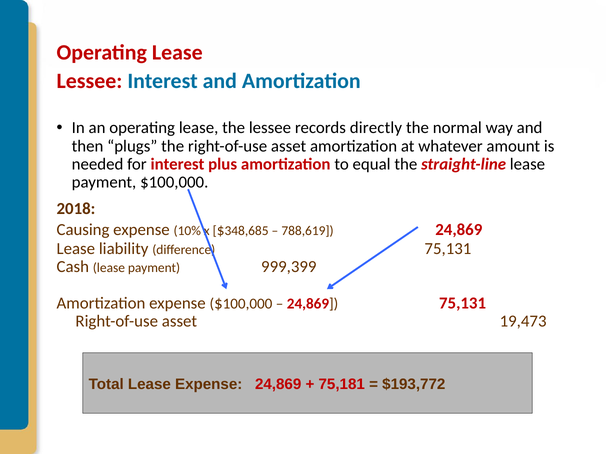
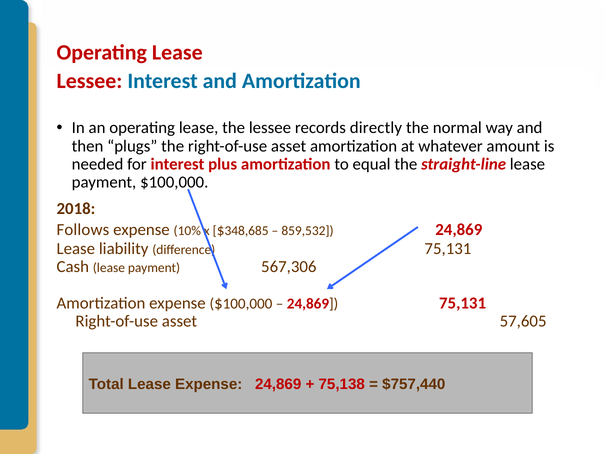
Causing: Causing -> Follows (83, 230)
788,619: 788,619 -> 859,532 (308, 231)
999,399: 999,399 -> 567,306 (289, 267)
19,473: 19,473 -> 57,605 (523, 322)
75,181: 75,181 -> 75,138 (342, 384)
$193,772: $193,772 -> $757,440 (414, 384)
